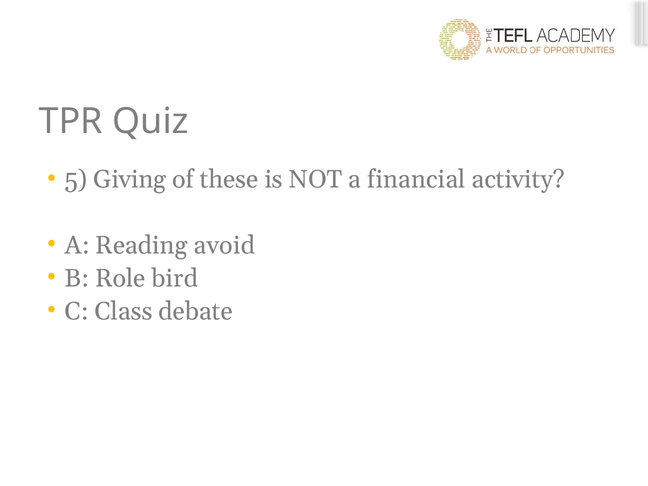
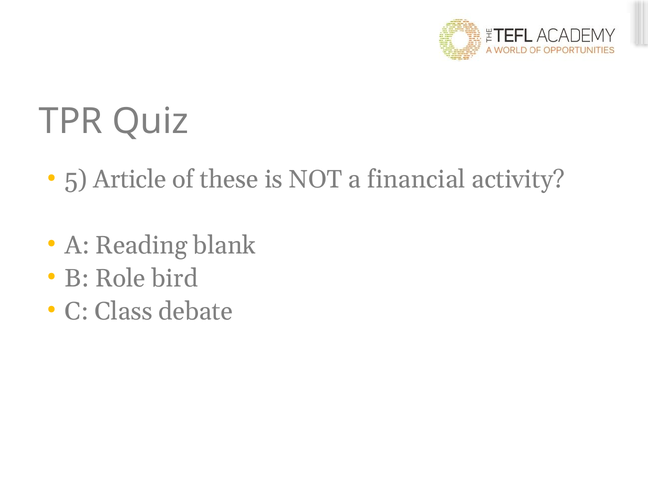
Giving: Giving -> Article (130, 179)
avoid: avoid -> blank (225, 245)
